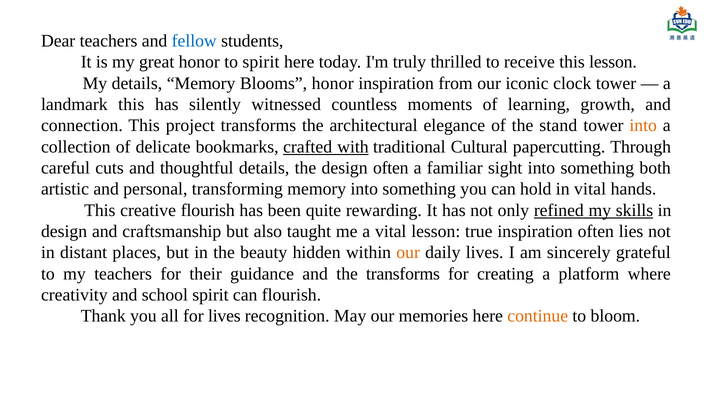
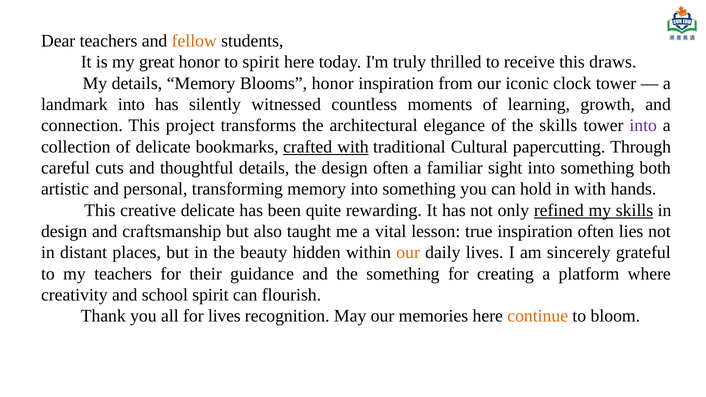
fellow colour: blue -> orange (194, 41)
this lesson: lesson -> draws (613, 62)
landmark this: this -> into (131, 104)
the stand: stand -> skills (558, 126)
into colour: orange -> purple (643, 126)
in vital: vital -> with (590, 189)
creative flourish: flourish -> delicate (208, 210)
the transforms: transforms -> something (403, 274)
